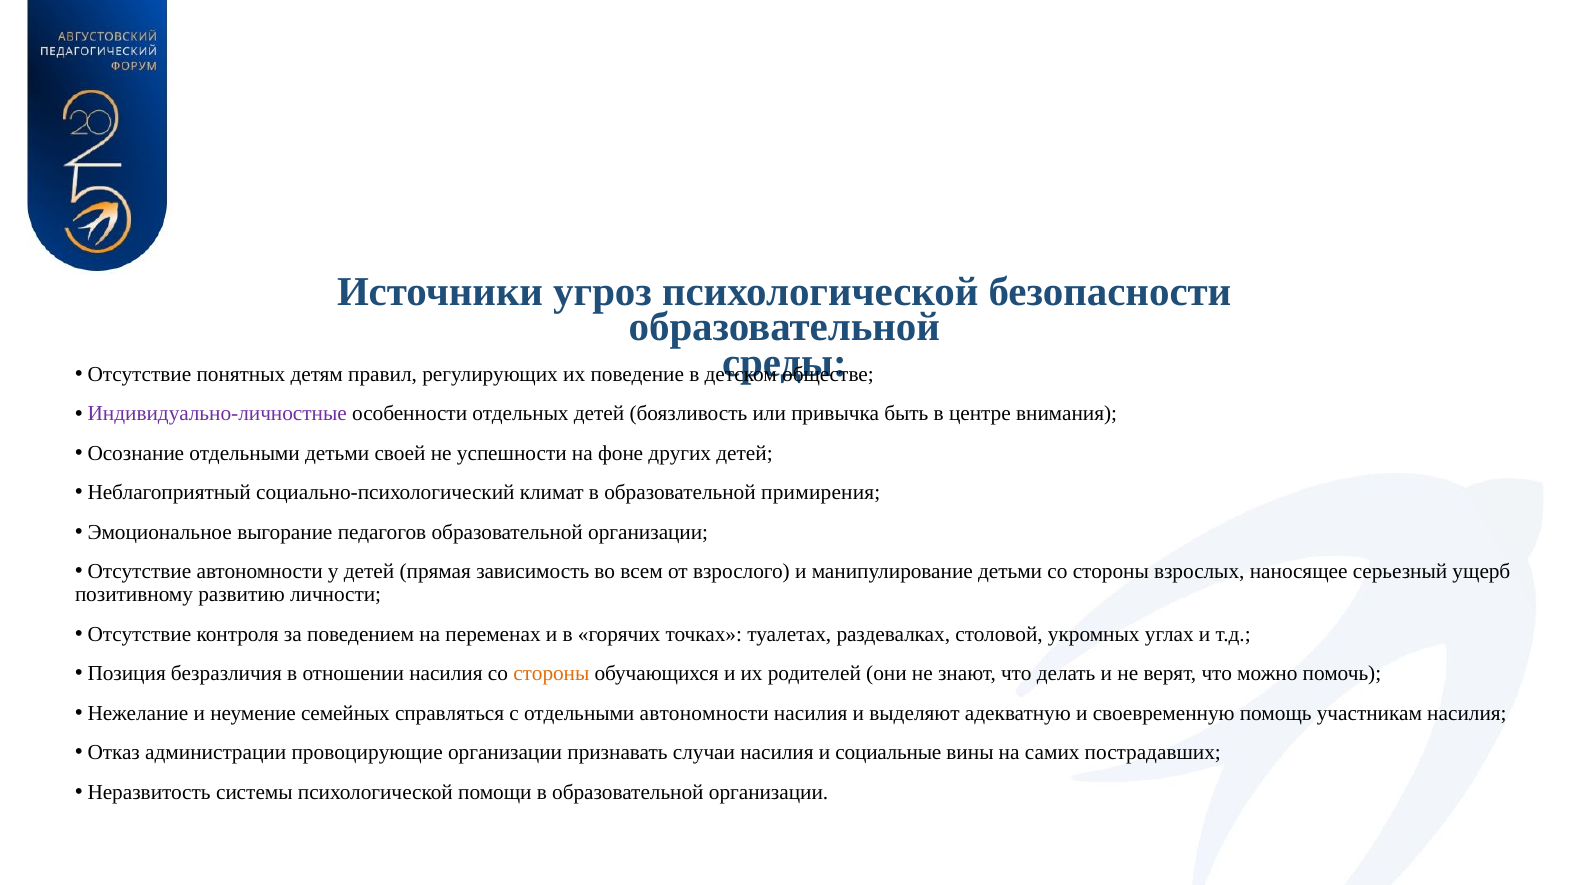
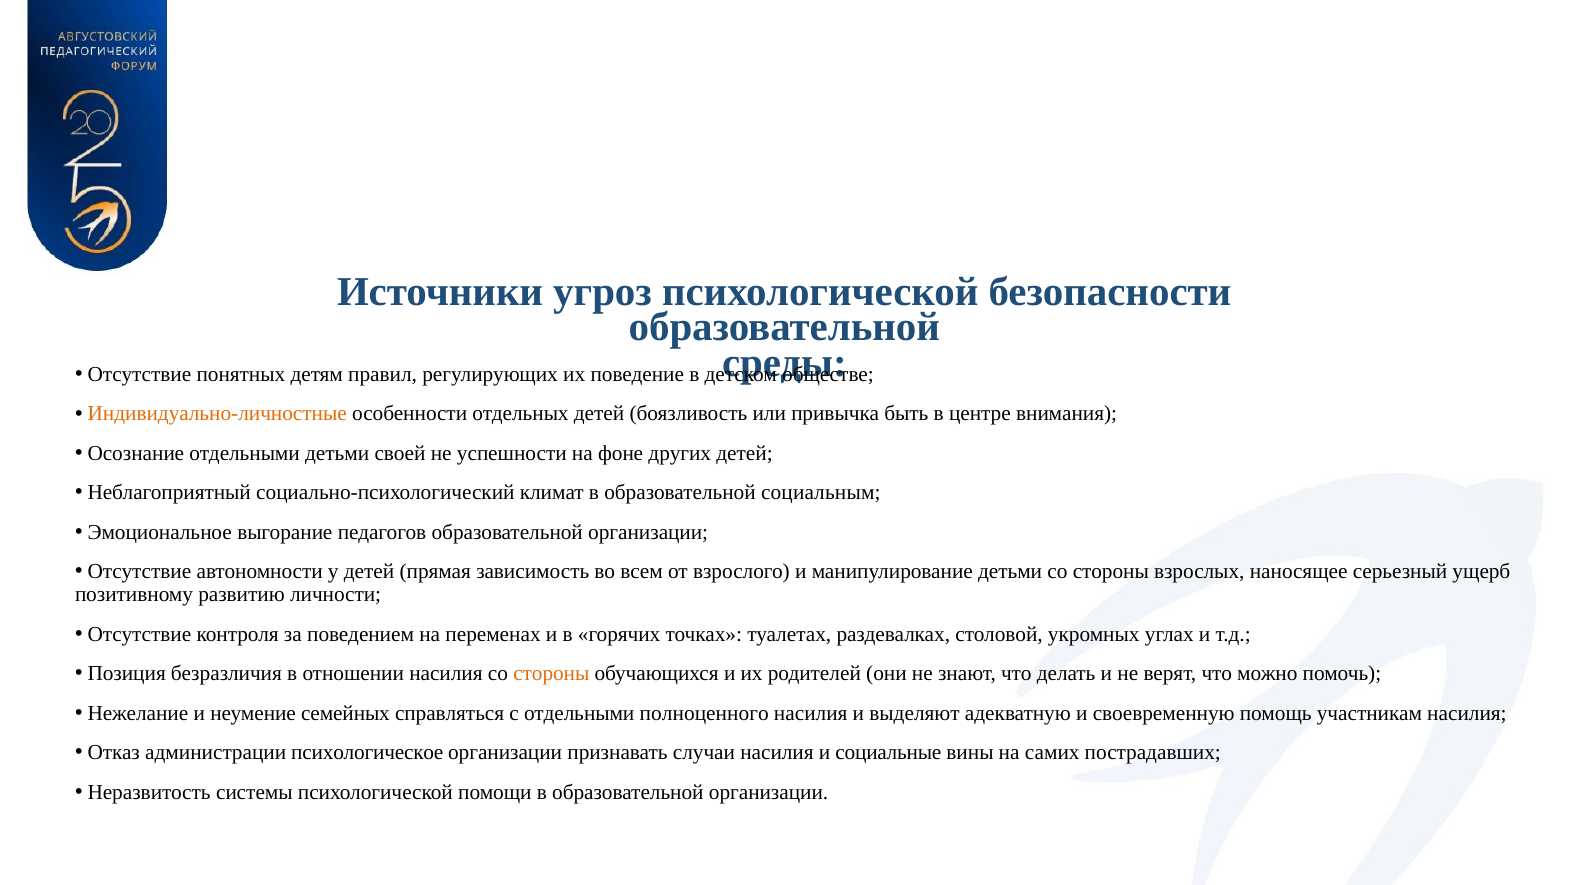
Индивидуально-личностные colour: purple -> orange (217, 414)
примирения: примирения -> социальным (821, 493)
отдельными автономности: автономности -> полноценного (704, 713)
провоцирующие: провоцирующие -> психологическое (367, 752)
